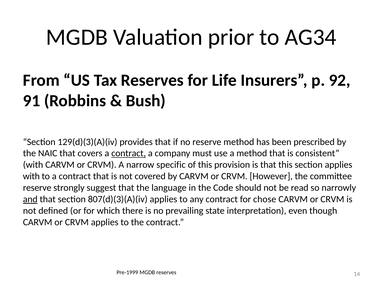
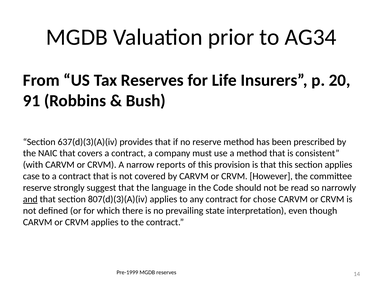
92: 92 -> 20 (340, 80)
129(d)(3)(A)(iv: 129(d)(3)(A)(iv -> 637(d)(3)(A)(iv (87, 142)
contract underline: present -> none (129, 153)
specific: specific -> reports (171, 165)
with: with -> case (31, 176)
